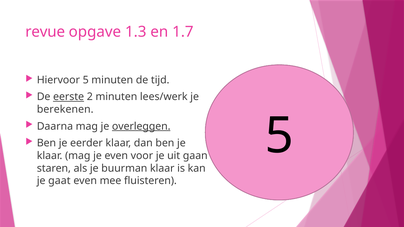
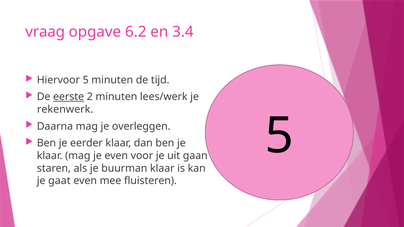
revue: revue -> vraag (45, 32)
1.3: 1.3 -> 6.2 (136, 32)
1.7: 1.7 -> 3.4 (183, 32)
berekenen: berekenen -> rekenwerk (65, 110)
overleggen underline: present -> none (141, 126)
